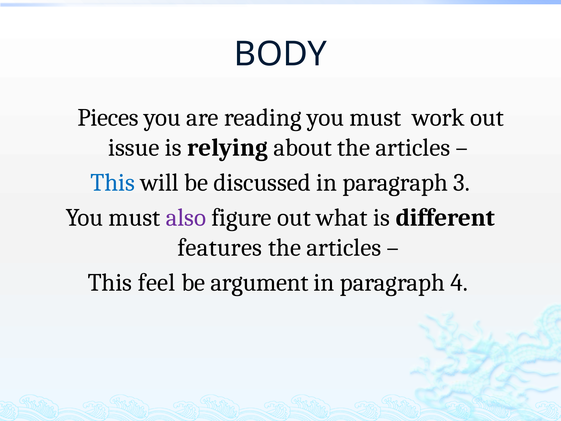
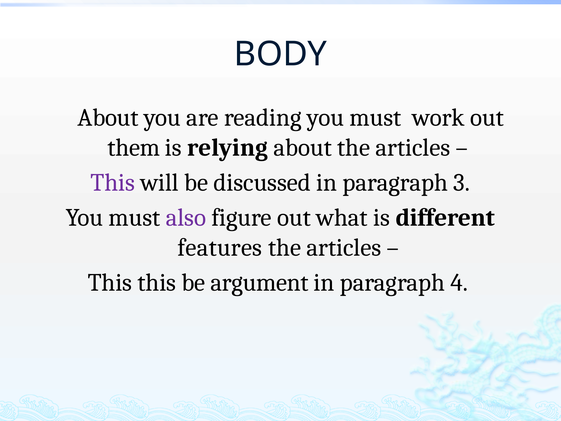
Pieces: Pieces -> About (108, 118)
issue: issue -> them (134, 148)
This colour: blue -> purple (113, 183)
This feel: feel -> this (157, 282)
